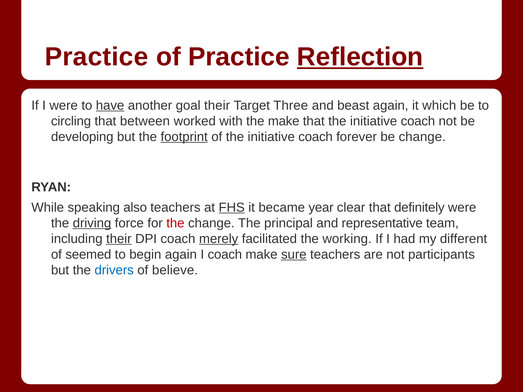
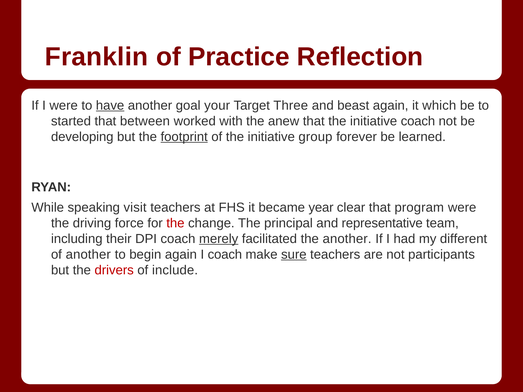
Practice: Practice -> Franklin (97, 57)
Reflection underline: present -> none (360, 57)
goal their: their -> your (217, 106)
circling: circling -> started (71, 121)
the make: make -> anew (284, 121)
of the initiative coach: coach -> group (315, 137)
be change: change -> learned (422, 137)
also: also -> visit (135, 208)
FHS underline: present -> none (232, 208)
definitely: definitely -> program (419, 208)
driving underline: present -> none (92, 223)
their underline: present -> none (119, 239)
the working: working -> another (347, 239)
of seemed: seemed -> another (88, 255)
drivers colour: blue -> red (114, 270)
believe: believe -> include (175, 270)
